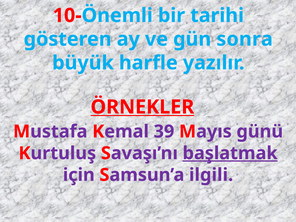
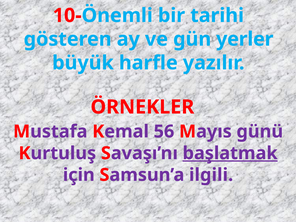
sonra: sonra -> yerler (245, 39)
ÖRNEKLER underline: present -> none (142, 107)
39: 39 -> 56 (164, 132)
